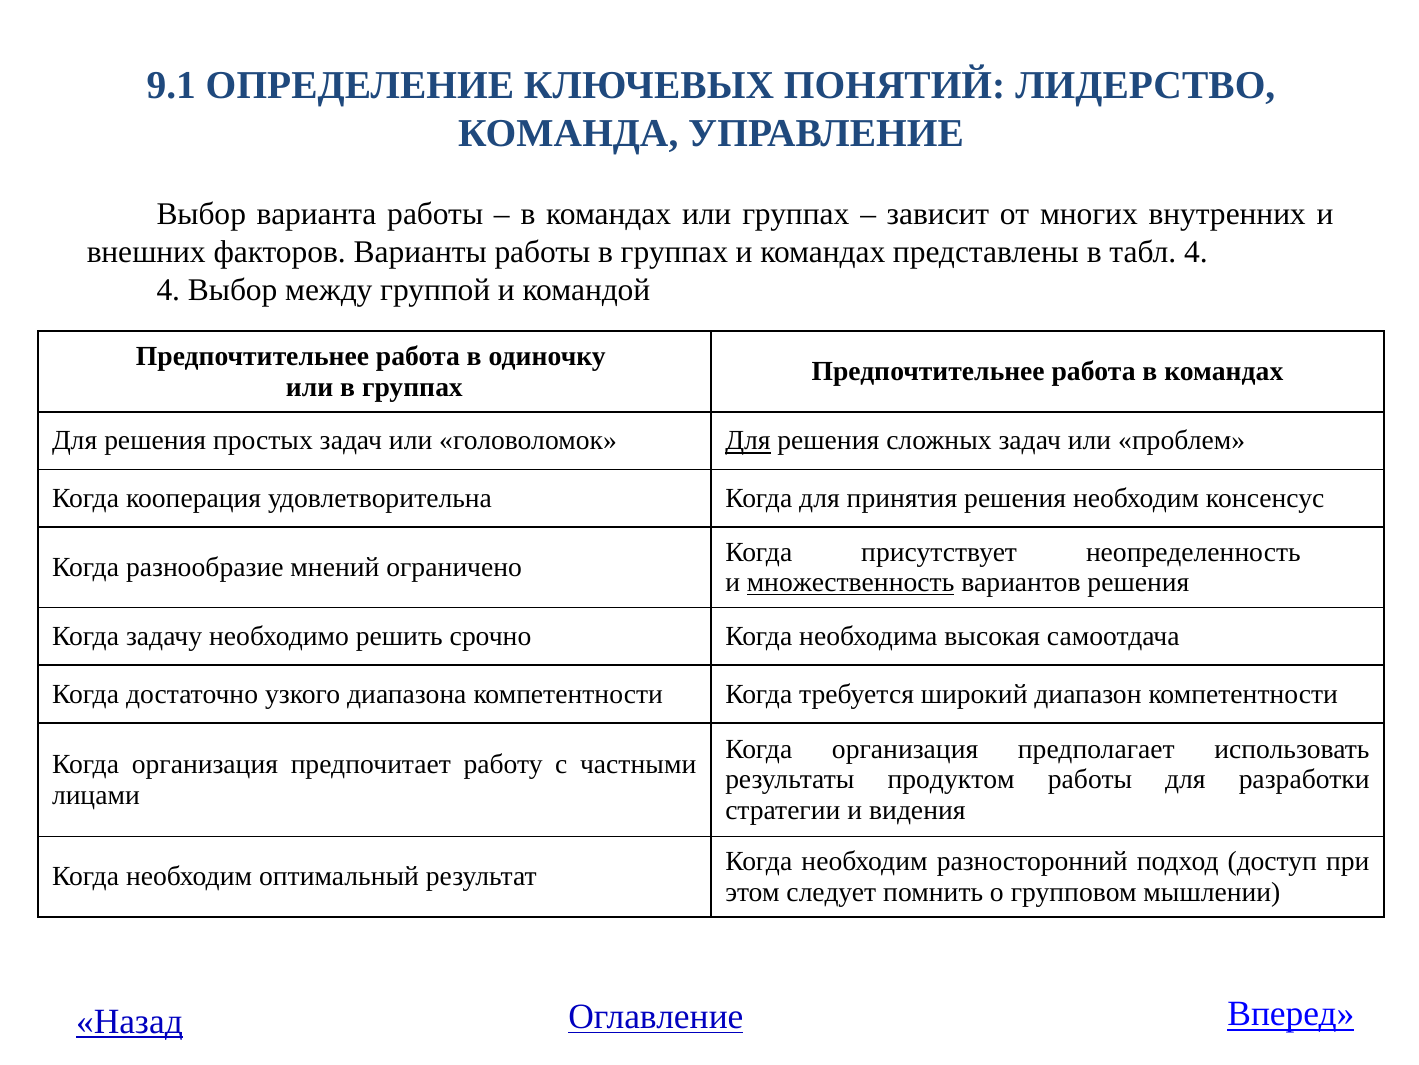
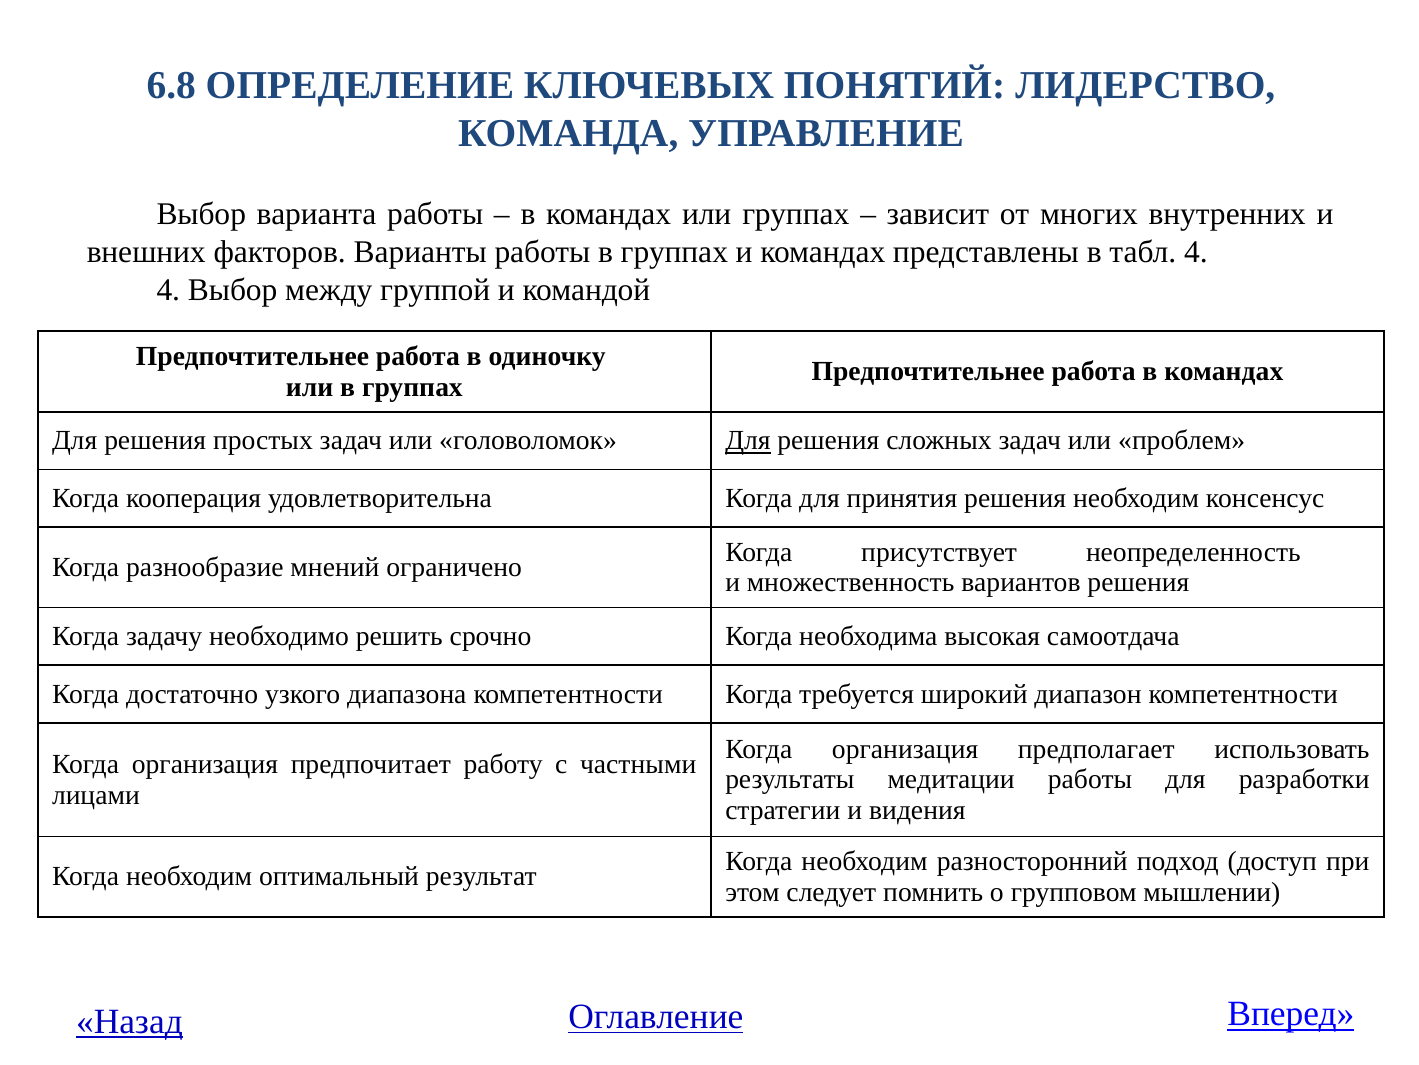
9.1: 9.1 -> 6.8 (171, 86)
множественность underline: present -> none (851, 582)
продуктом: продуктом -> медитации (951, 779)
